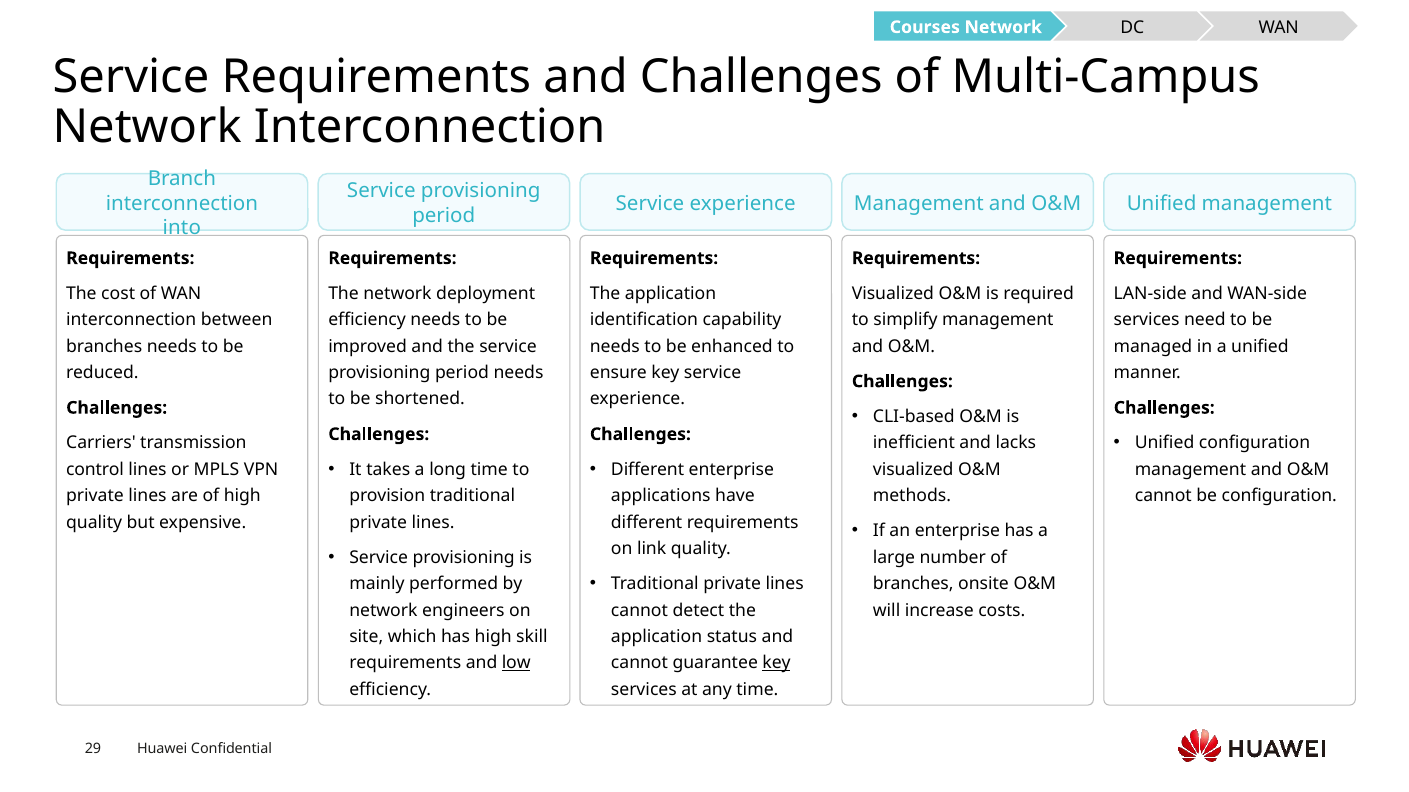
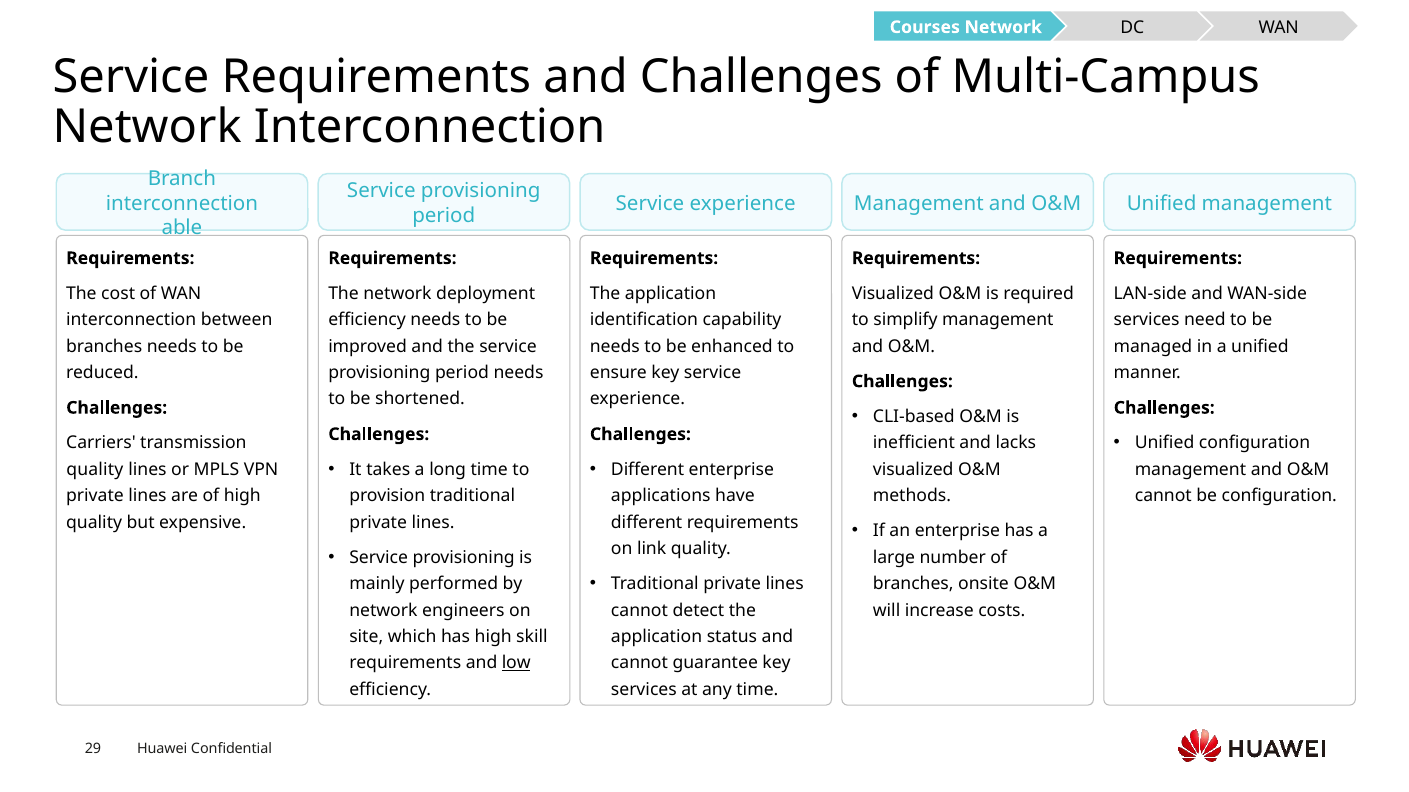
into: into -> able (182, 228)
control: control -> quality (95, 470)
key underline: present -> none (777, 664)
